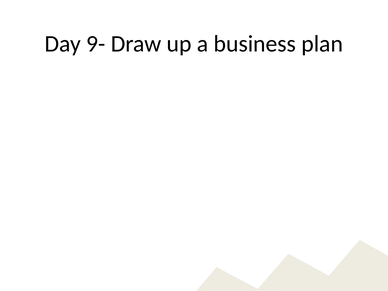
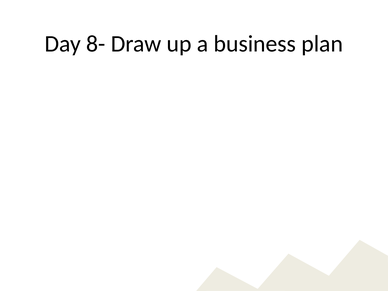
9-: 9- -> 8- (96, 44)
